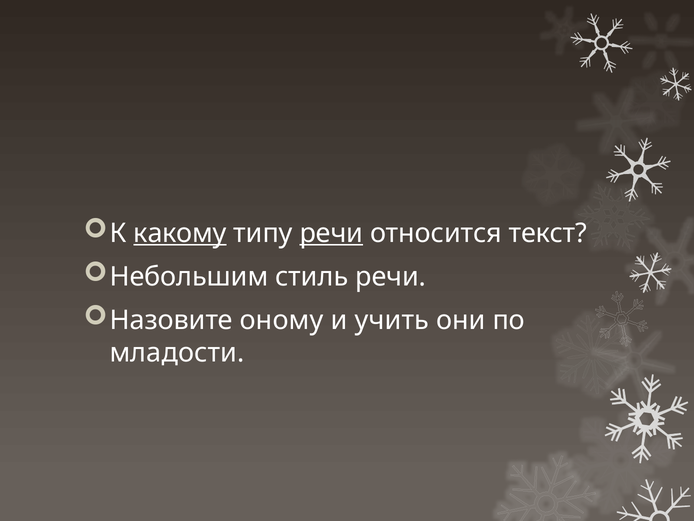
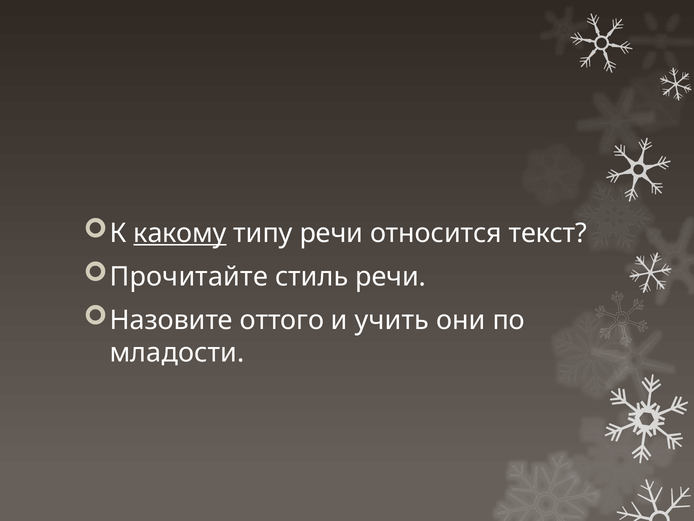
речи underline: present -> none (331, 233)
Небольшим: Небольшим -> Прочитайте (189, 277)
оному: оному -> оттого (282, 320)
